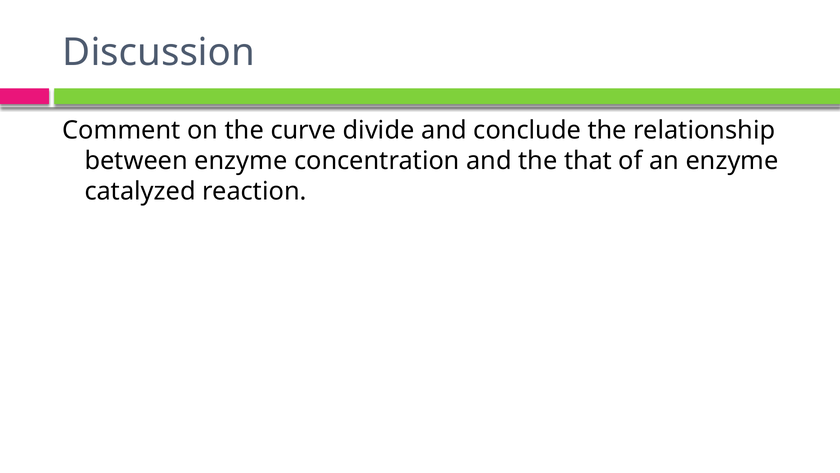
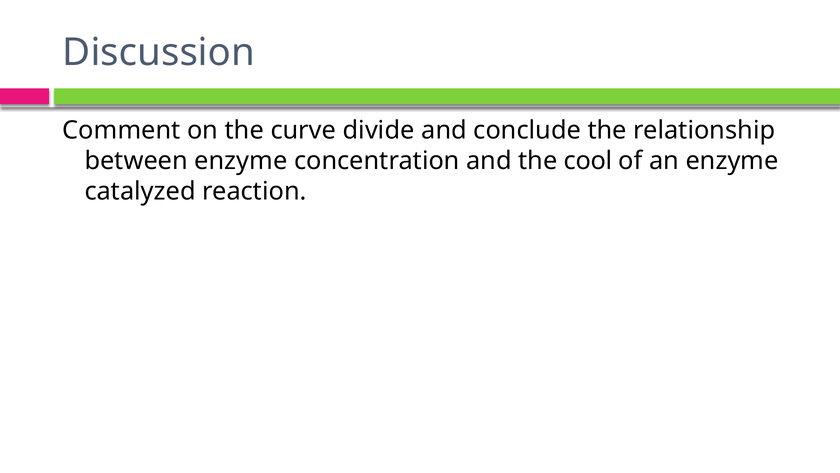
that: that -> cool (588, 161)
